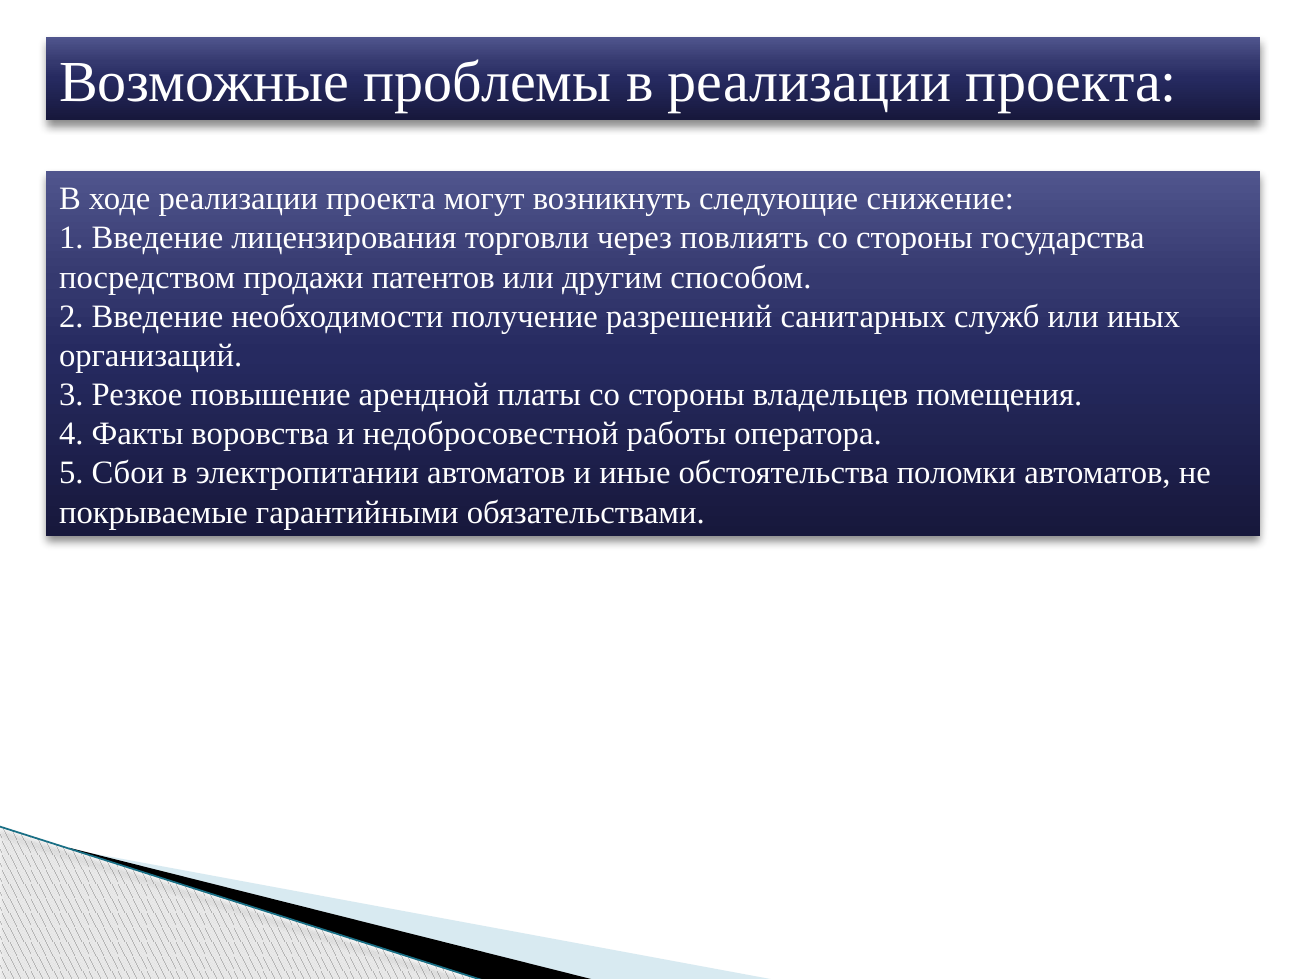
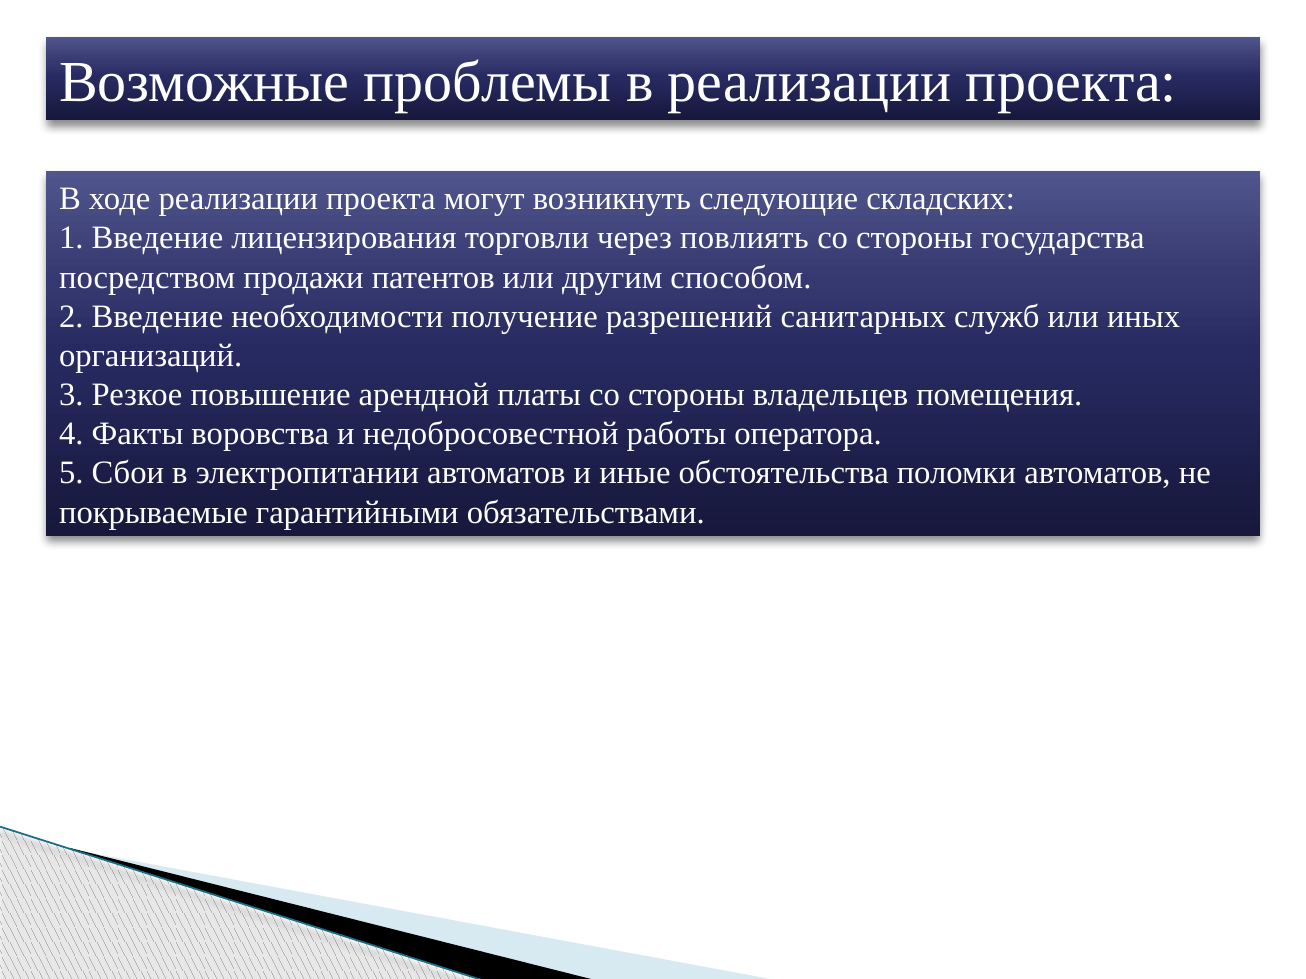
снижение: снижение -> складских (941, 199)
